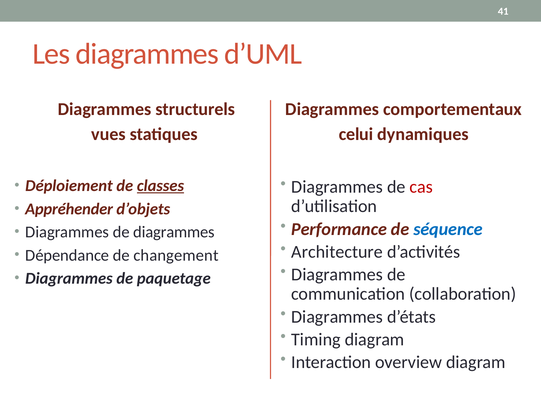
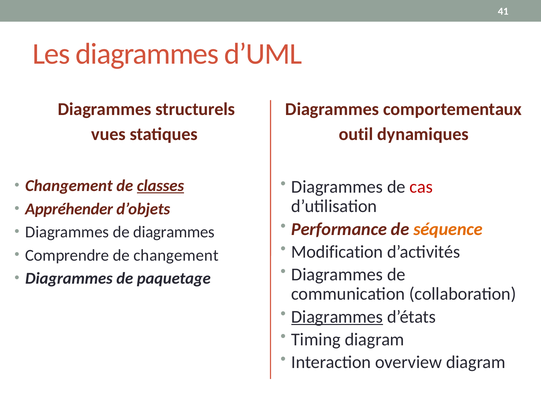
celui: celui -> outil (356, 134)
Déploiement: Déploiement -> Changement (69, 186)
séquence colour: blue -> orange (448, 229)
Architecture: Architecture -> Modification (337, 252)
Dépendance: Dépendance -> Comprendre (67, 255)
Diagrammes underline: none -> present (337, 317)
